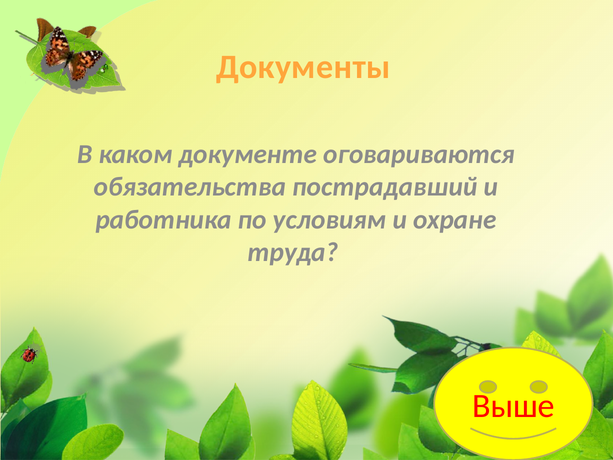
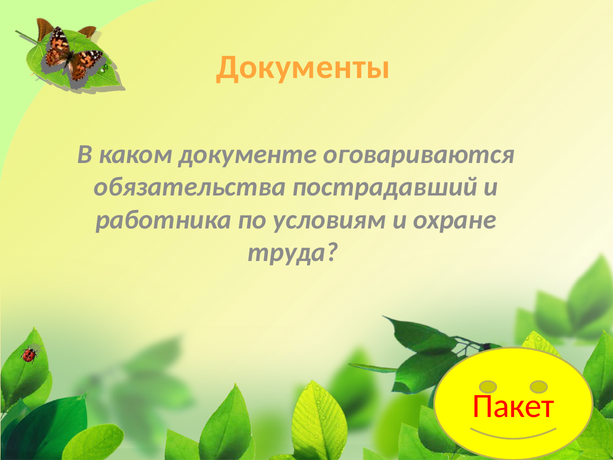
Выше: Выше -> Пакет (513, 406)
